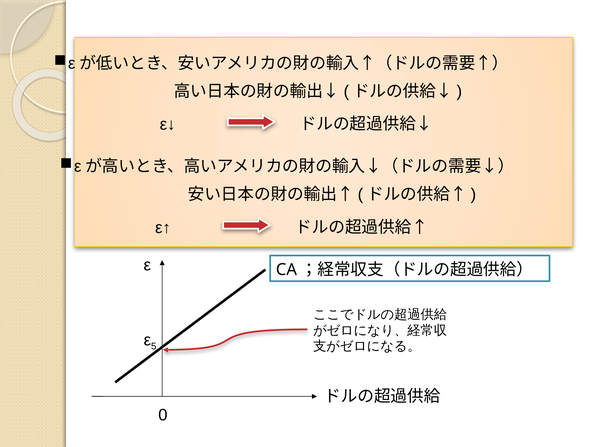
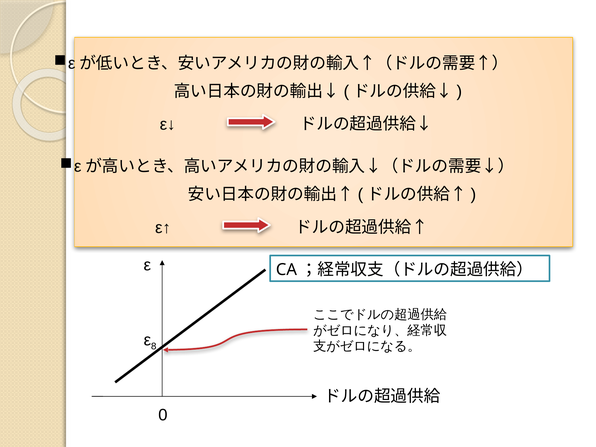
5: 5 -> 8 (154, 346)
